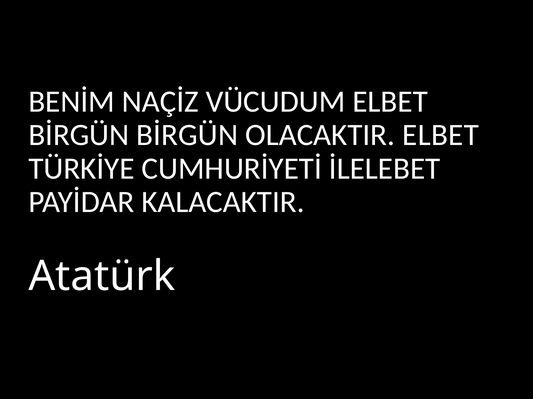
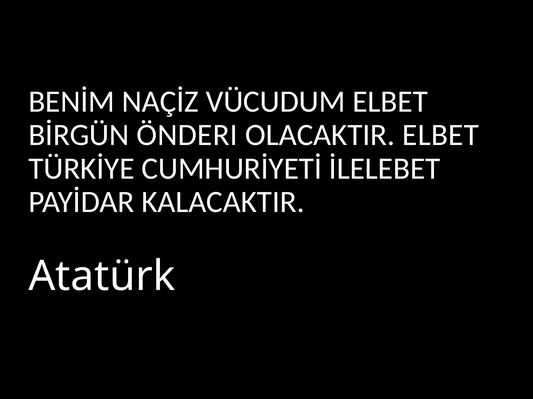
BİRGÜN BİRGÜN: BİRGÜN -> ÖNDERI (187, 135)
